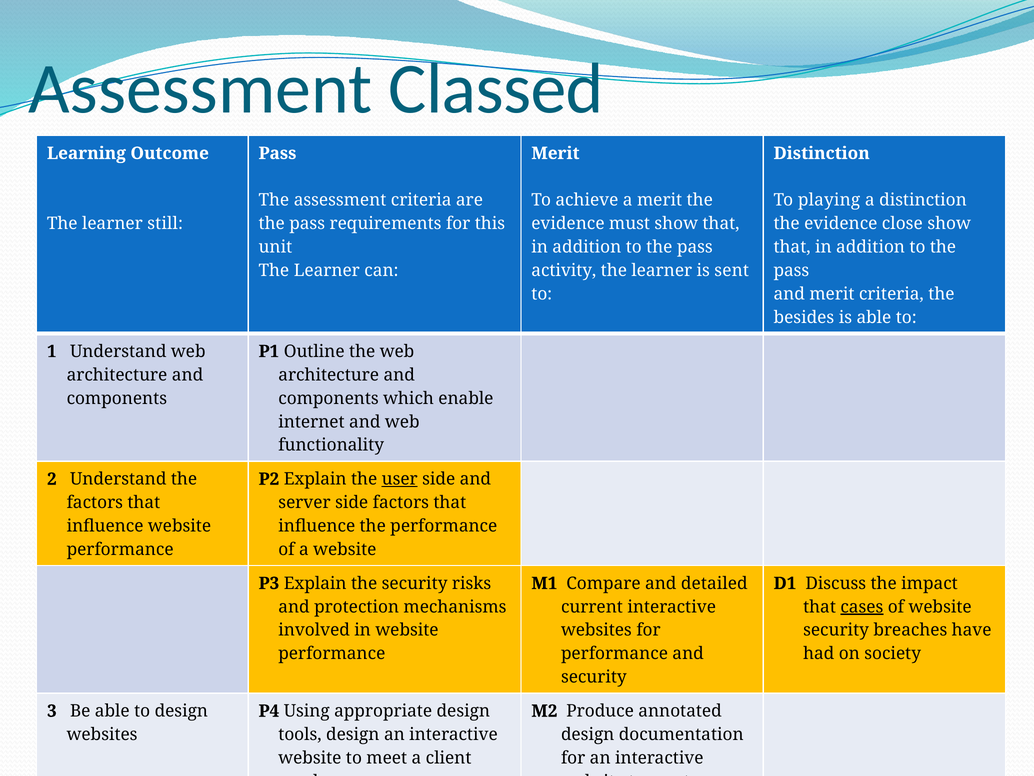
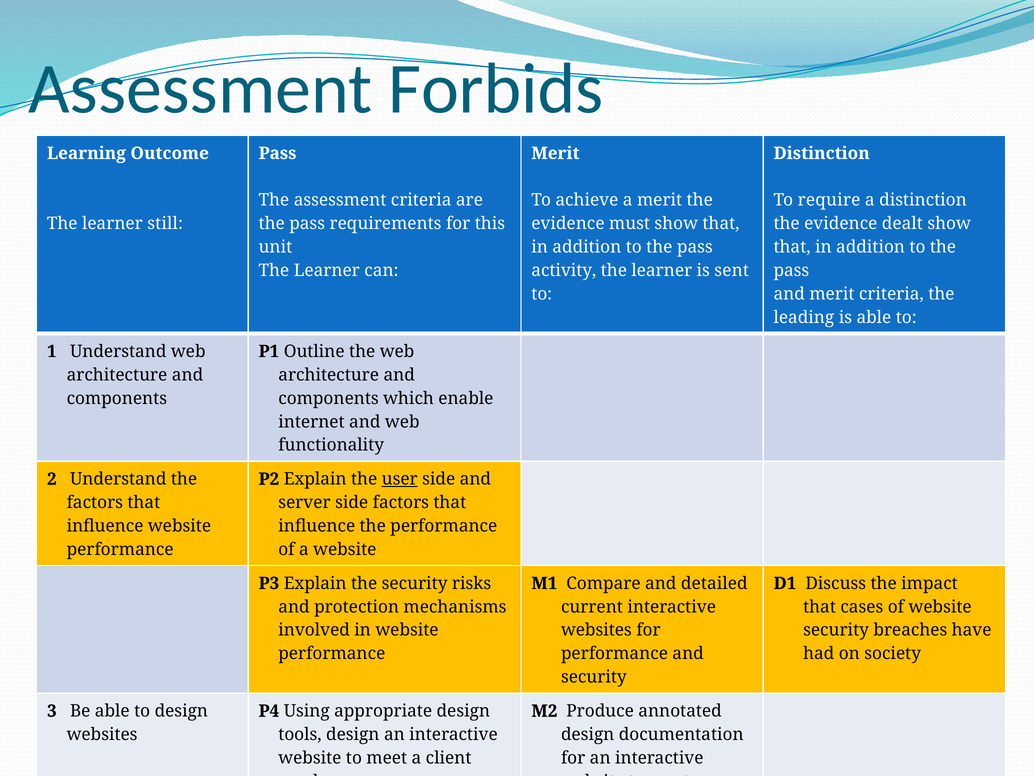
Classed: Classed -> Forbids (496, 89)
playing: playing -> require (829, 200)
close: close -> dealt (902, 224)
besides: besides -> leading (804, 317)
cases underline: present -> none (862, 606)
